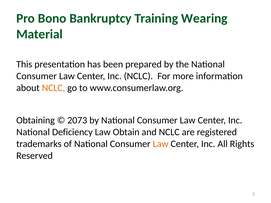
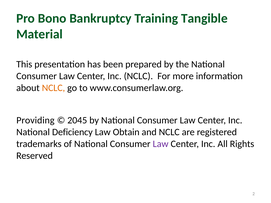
Wearing: Wearing -> Tangible (204, 18)
Obtaining: Obtaining -> Providing (35, 120)
2073: 2073 -> 2045 (77, 120)
Law colour: orange -> purple (161, 144)
